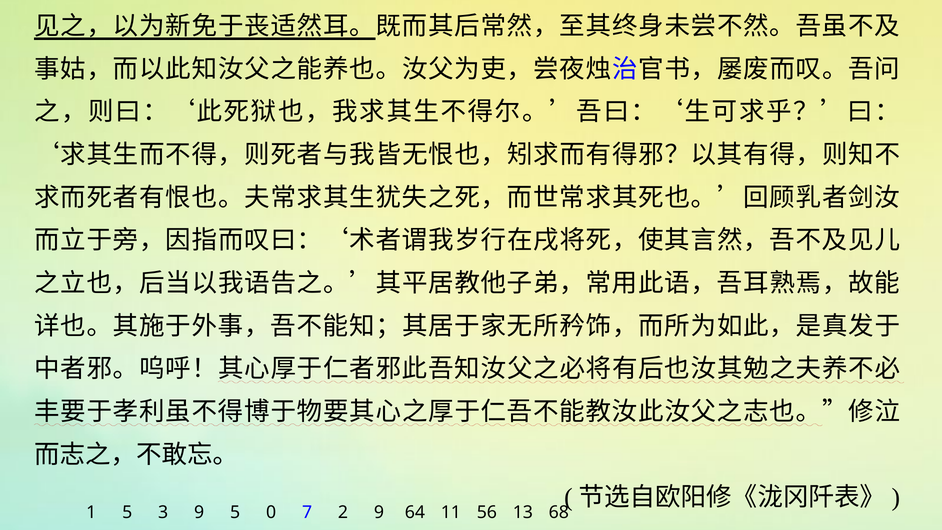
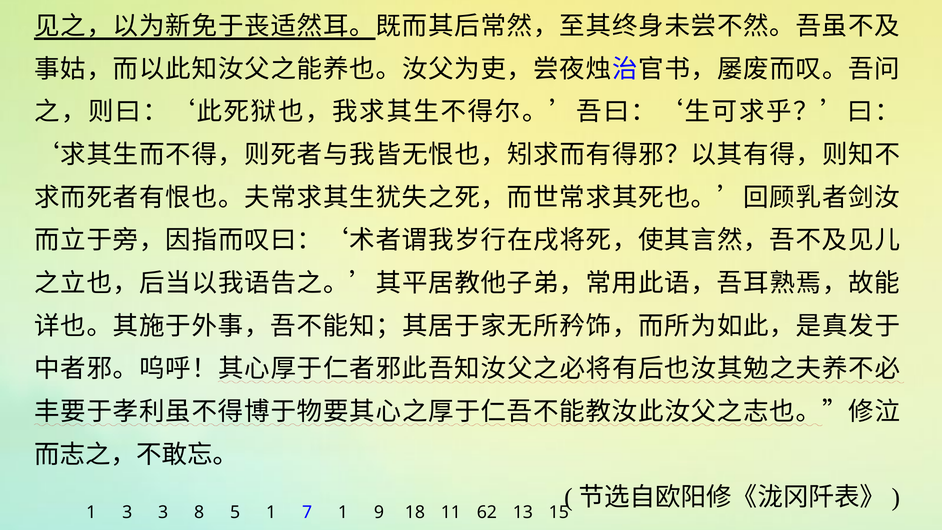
1 5: 5 -> 3 (127, 513)
3 9: 9 -> 8 (199, 513)
5 0: 0 -> 1 (271, 513)
7 2: 2 -> 1 (343, 513)
64: 64 -> 18 (415, 513)
56: 56 -> 62 (487, 513)
68: 68 -> 15 (559, 513)
